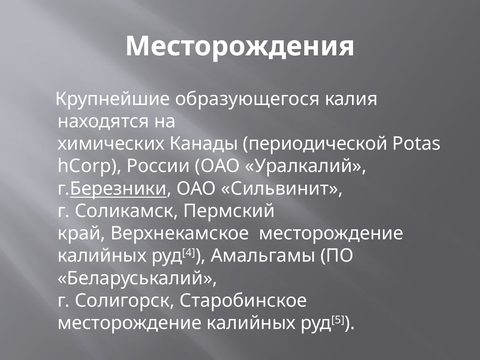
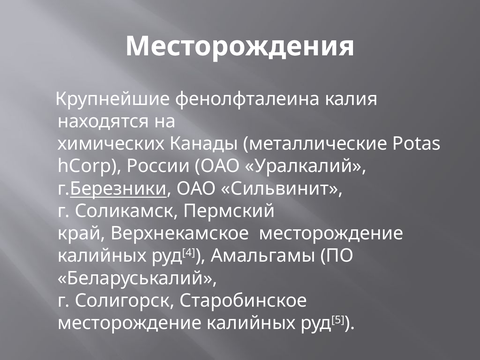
образующегося: образующегося -> фенолфталеина (248, 99)
периодической: периодической -> металлические (315, 144)
